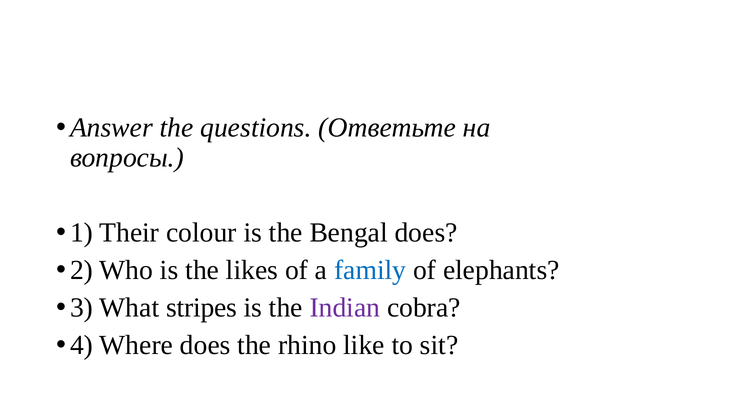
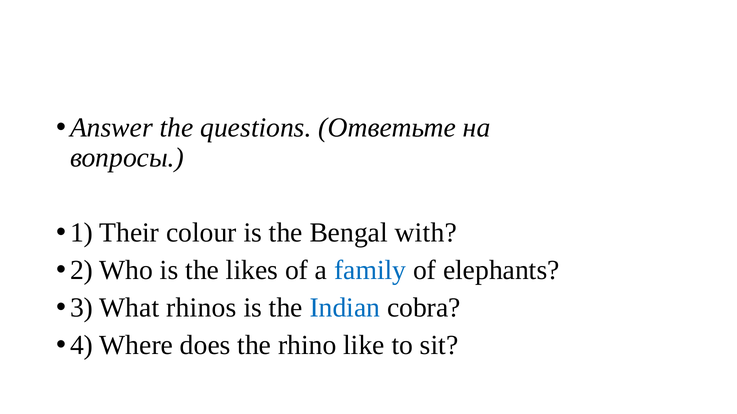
Bengal does: does -> with (426, 233)
stripes: stripes -> rhinos (201, 308)
Indian colour: purple -> blue (345, 308)
